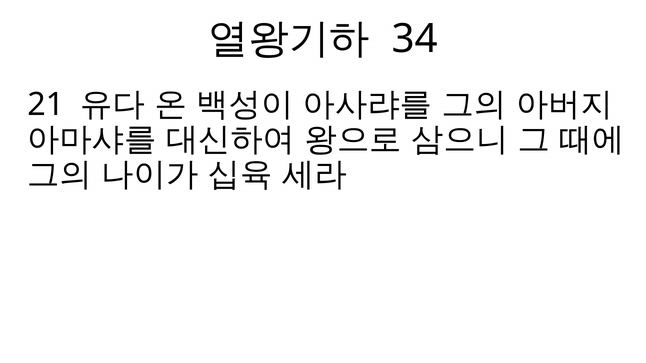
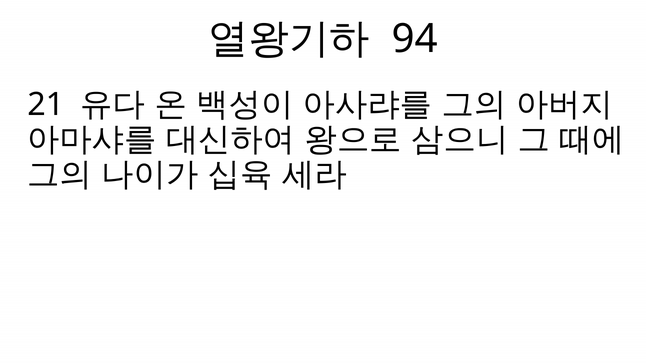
34: 34 -> 94 (415, 39)
